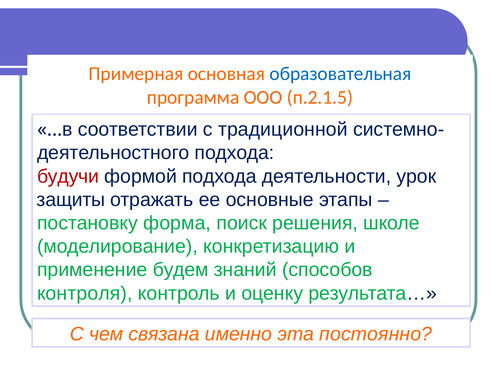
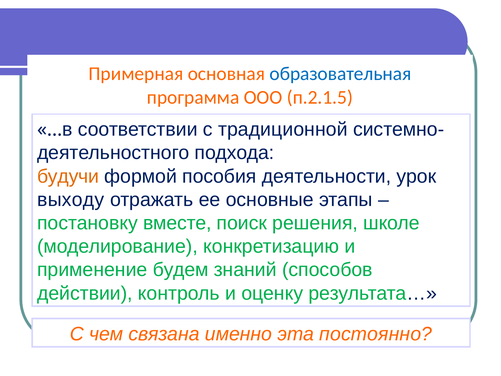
будучи colour: red -> orange (68, 176)
формой подхода: подхода -> пособия (219, 176)
защиты: защиты -> выходу (71, 200)
форма: форма -> вместе (177, 223)
контроля: контроля -> действии (85, 293)
